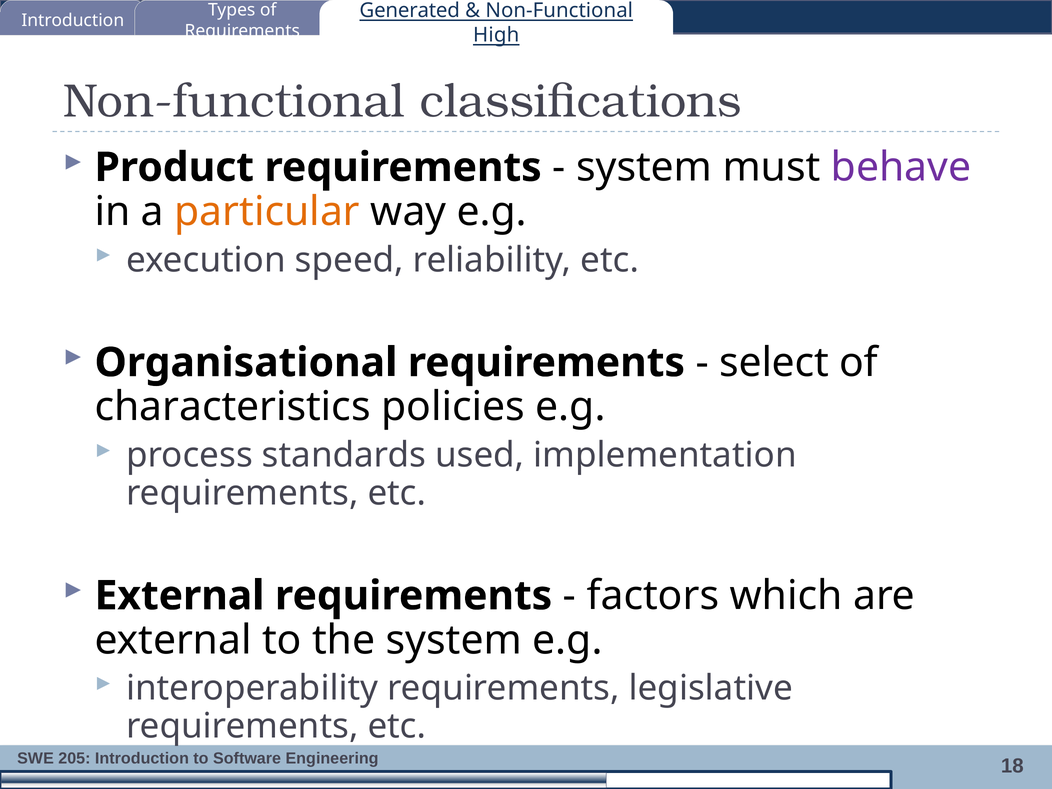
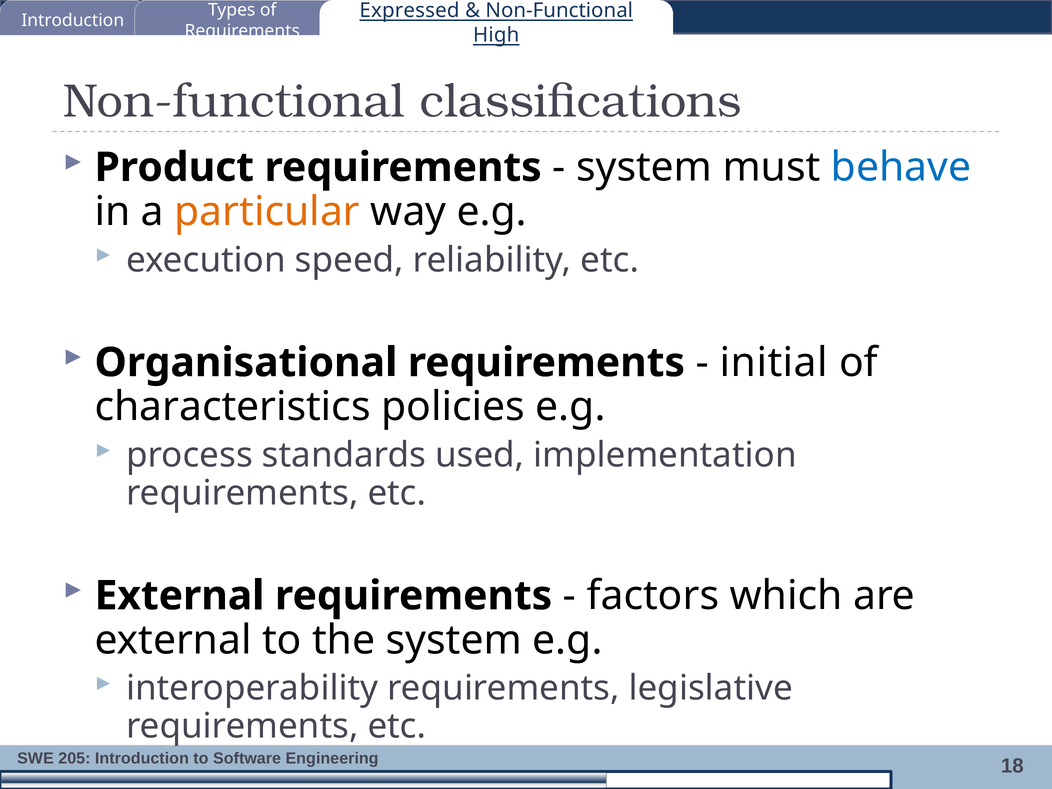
Generated: Generated -> Expressed (409, 11)
behave colour: purple -> blue (901, 167)
select: select -> initial (774, 363)
